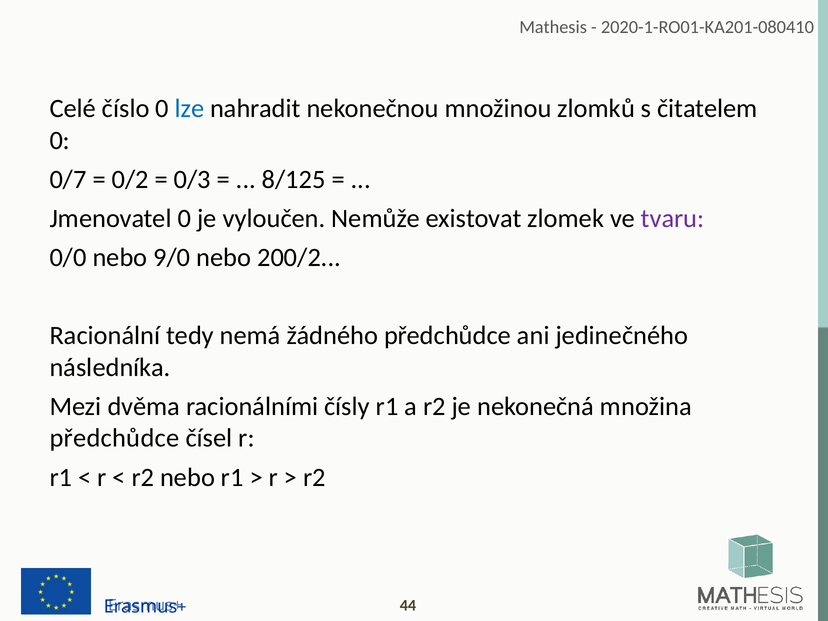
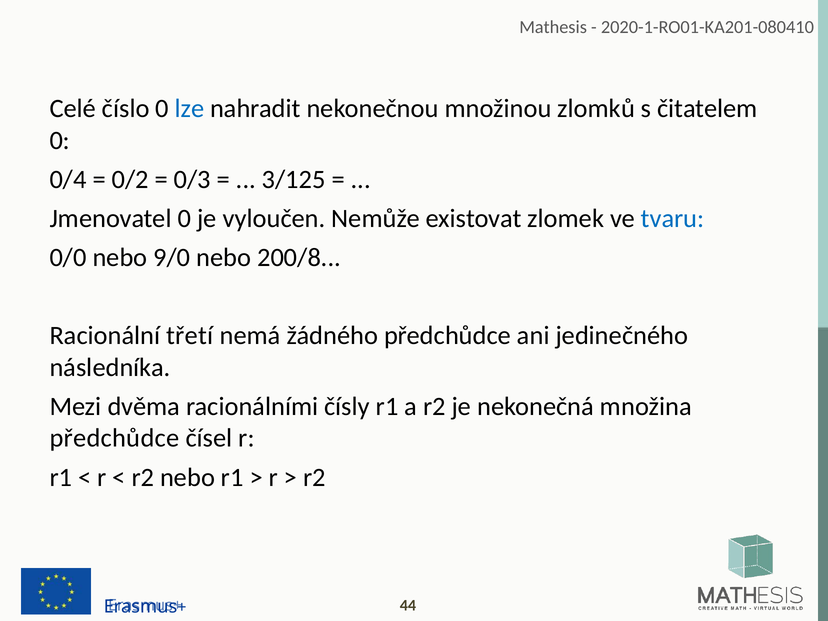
0/7: 0/7 -> 0/4 (68, 179)
8/125: 8/125 -> 3/125 (294, 179)
tvaru colour: purple -> blue (673, 218)
200/2: 200/2 -> 200/8 (299, 258)
tedy: tedy -> třetí (190, 336)
